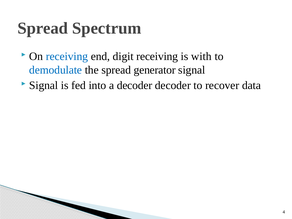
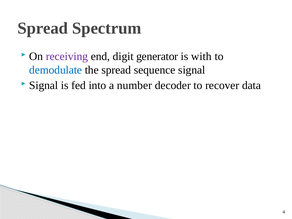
receiving colour: blue -> purple (67, 56)
digit receiving: receiving -> generator (157, 56)
generator: generator -> sequence (155, 70)
a decoder: decoder -> number (134, 85)
